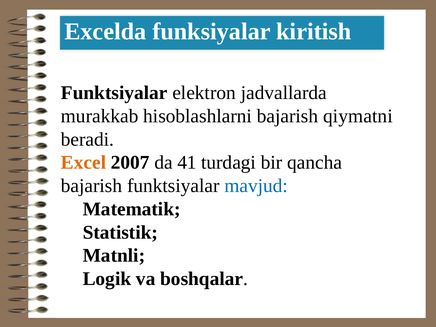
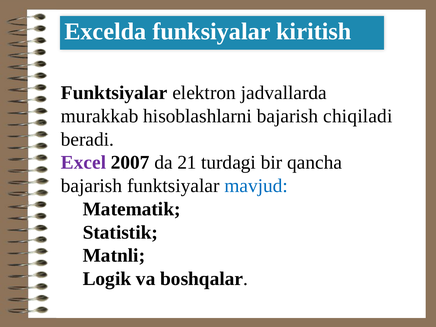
qiymatni: qiymatni -> chiqiladi (358, 116)
Excel colour: orange -> purple (83, 163)
41: 41 -> 21 (187, 163)
